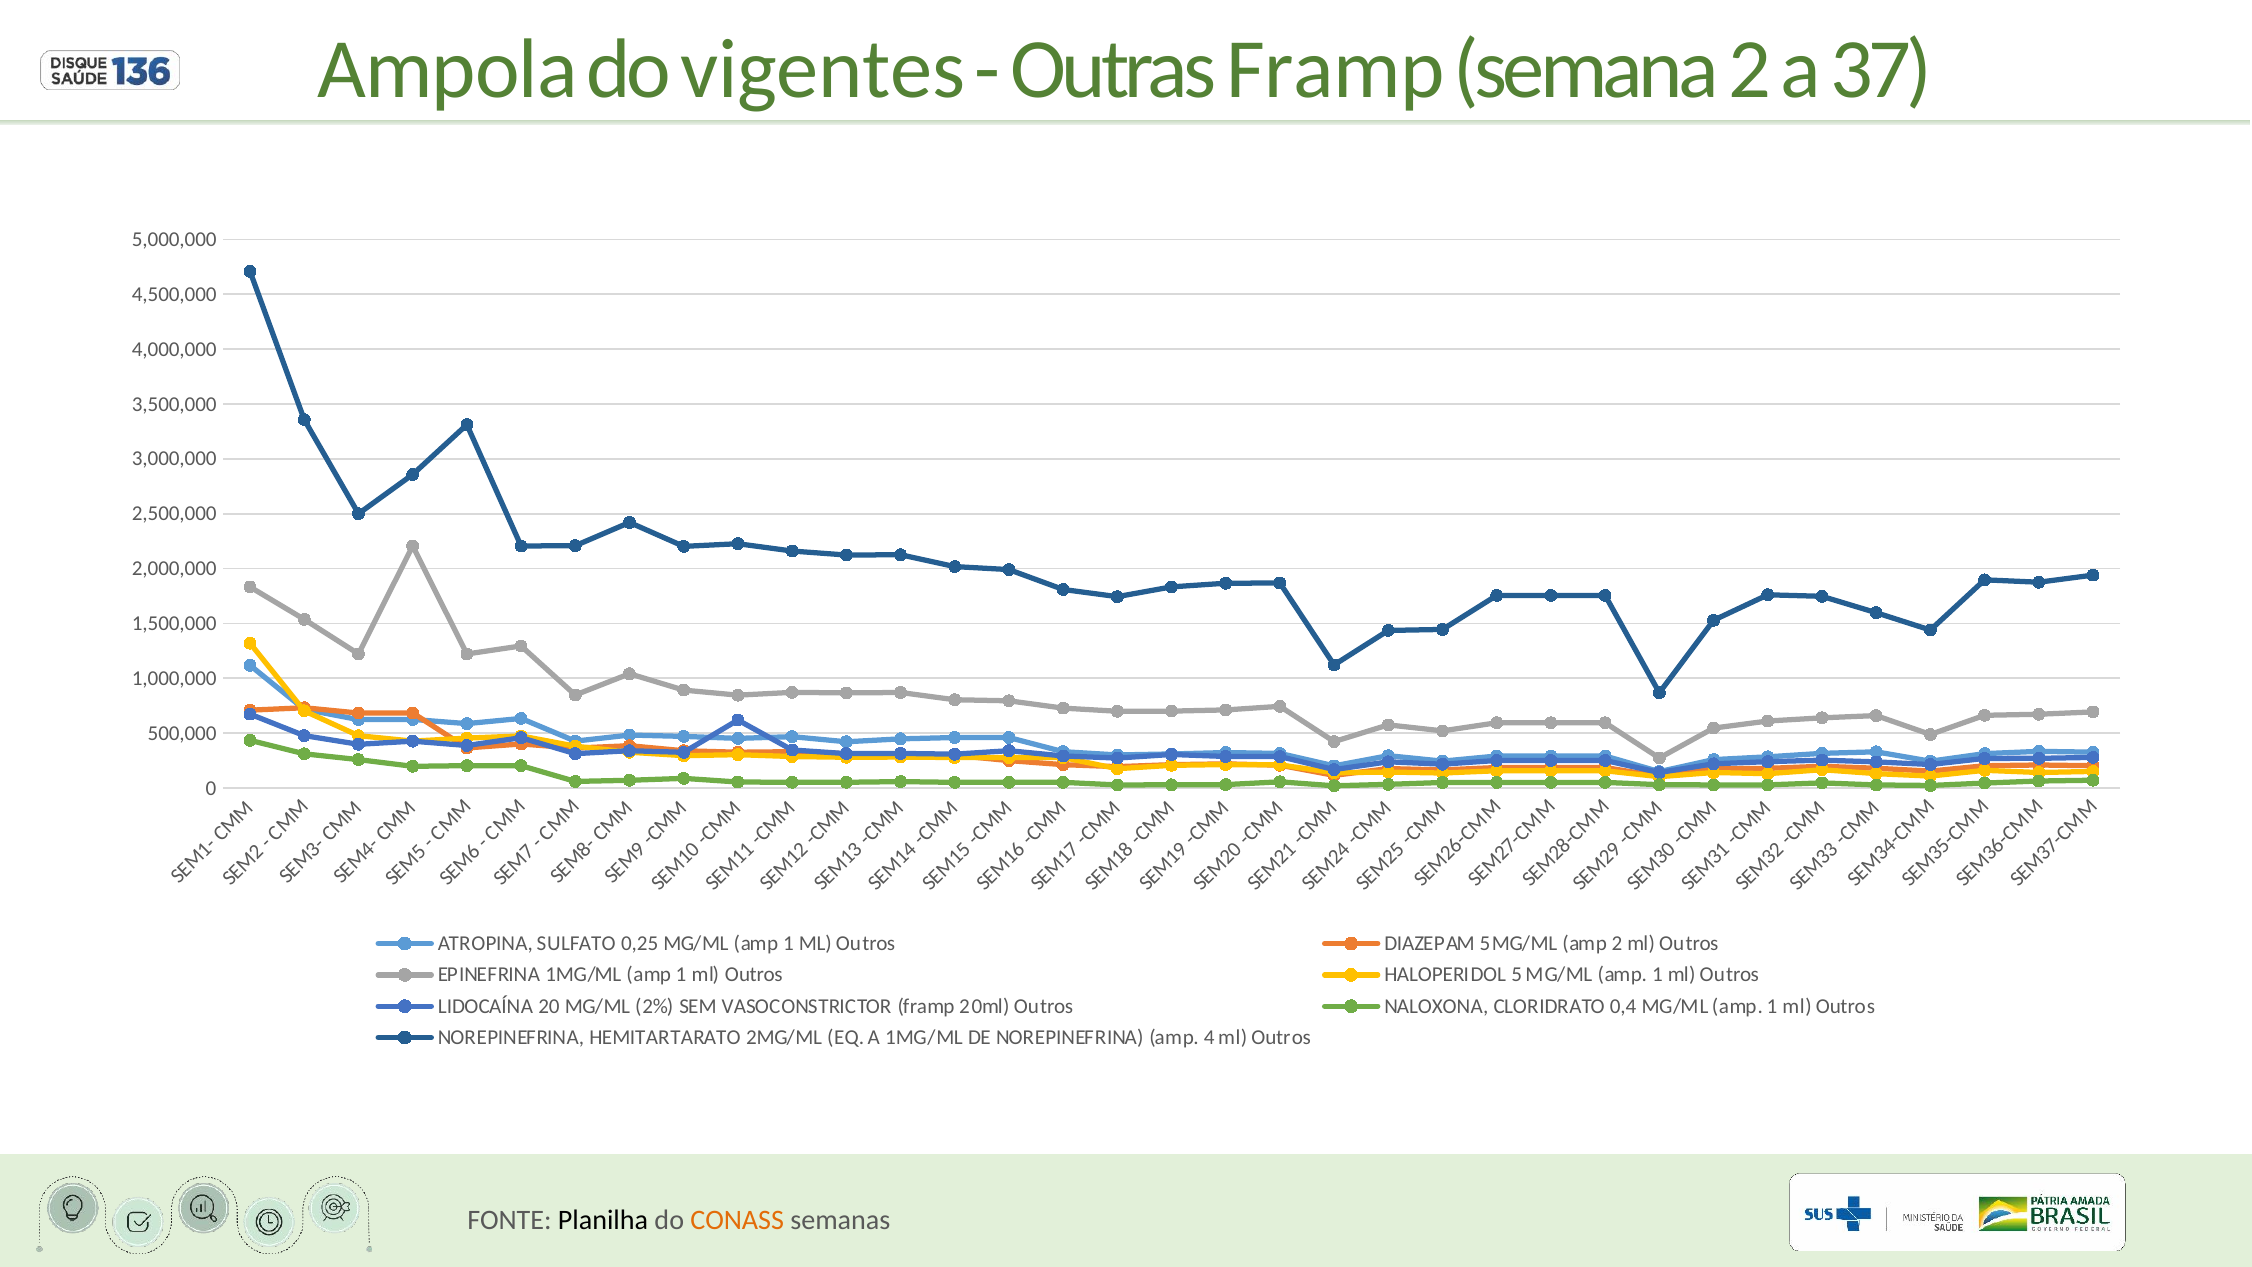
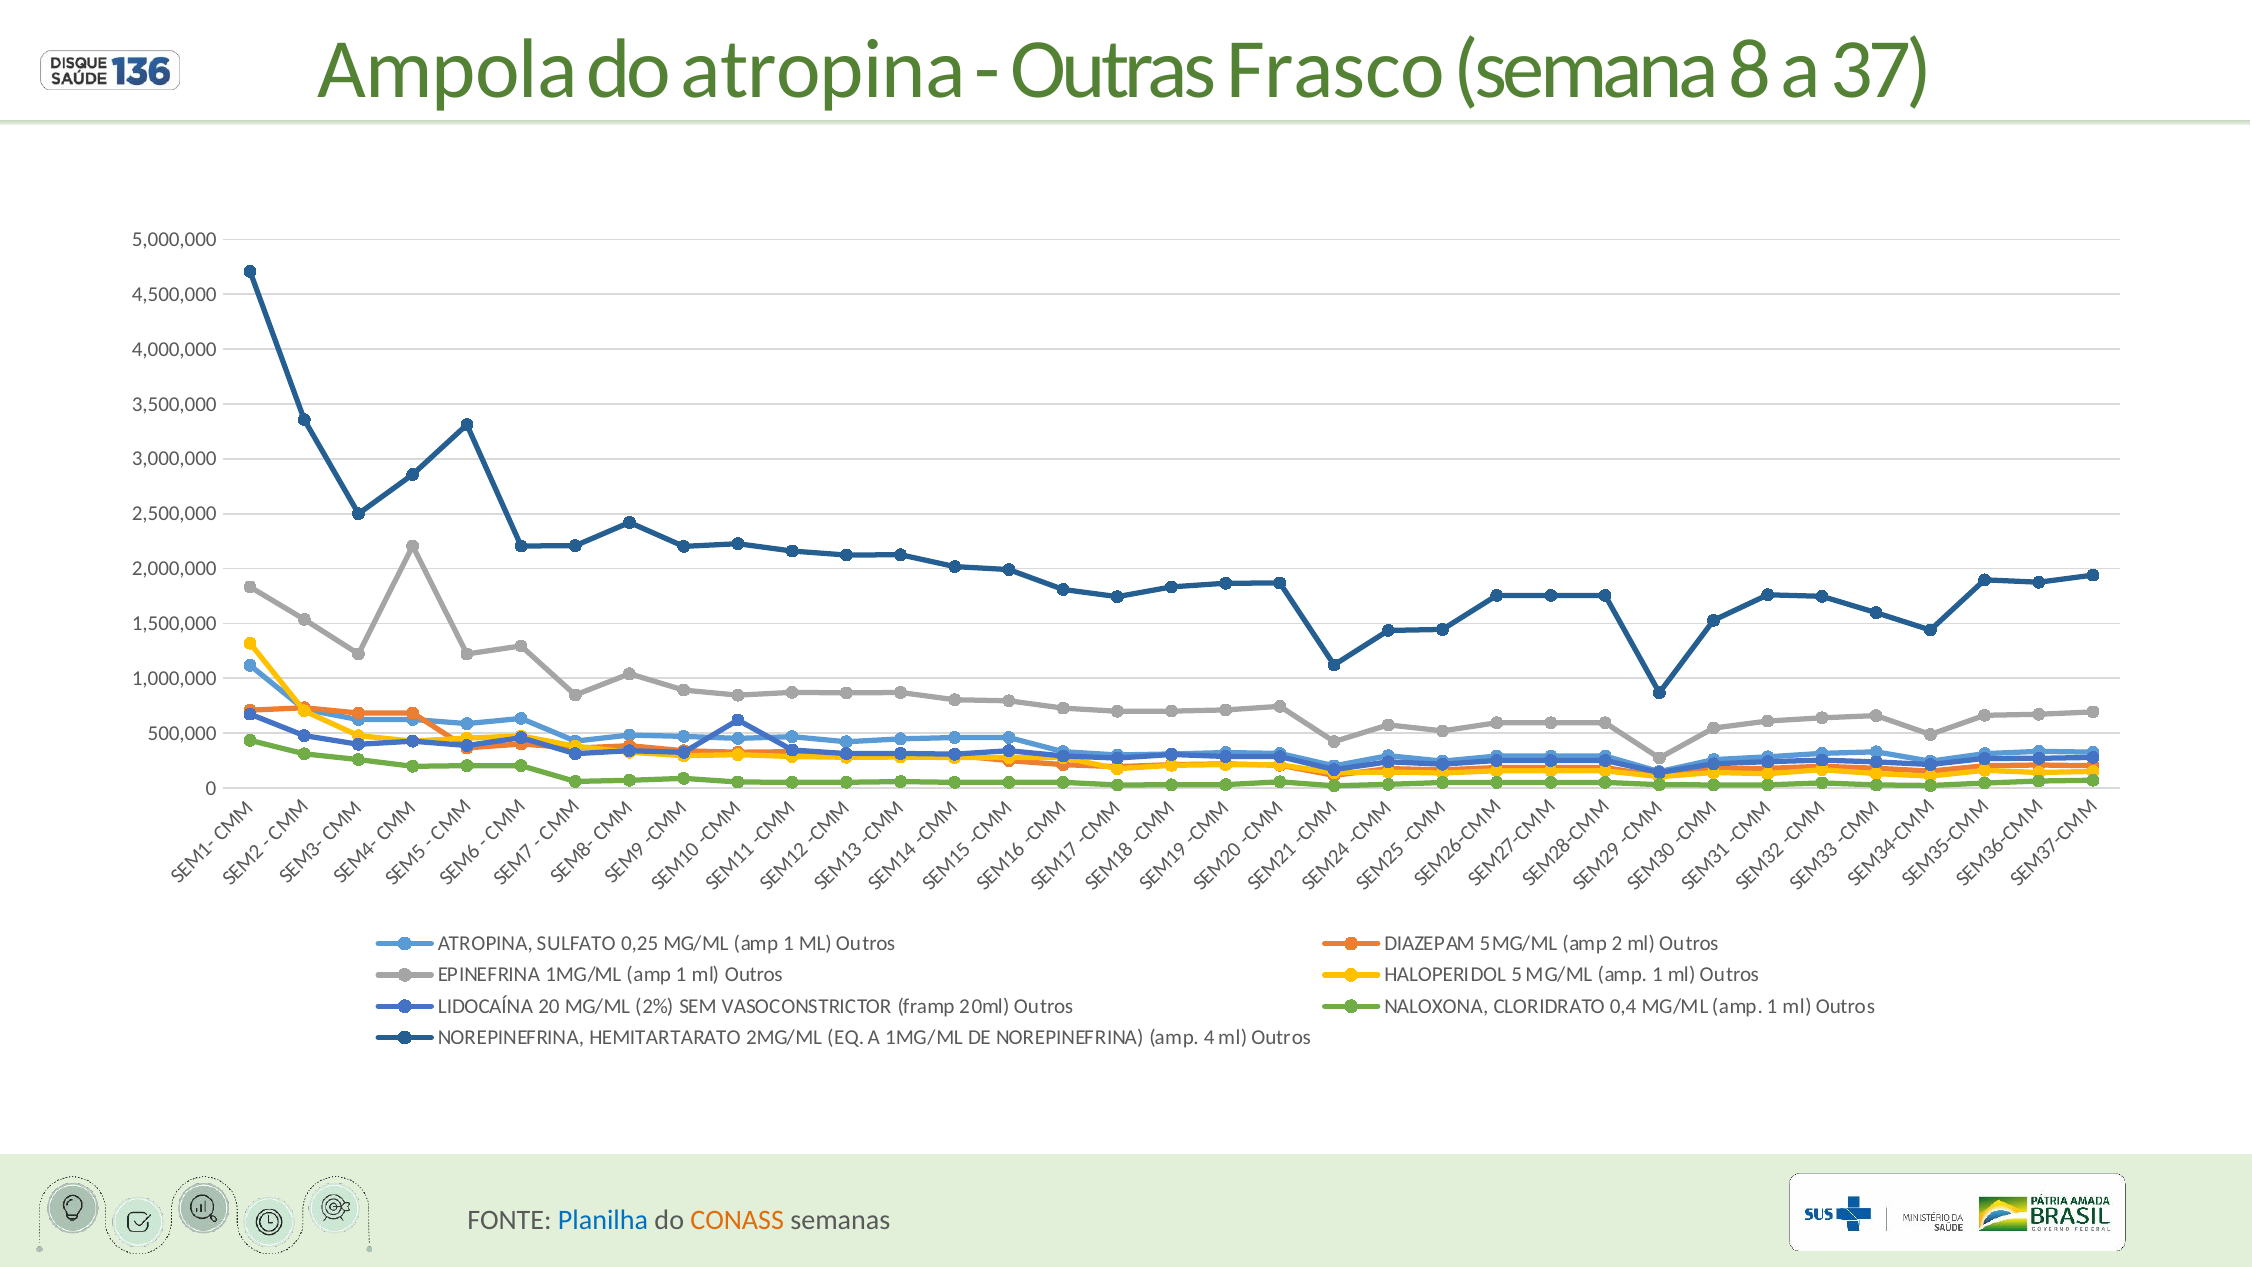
do vigentes: vigentes -> atropina (823, 70)
Outras Framp: Framp -> Frasco (1335, 70)
semana 2: 2 -> 8 (1750, 70)
Planilha colour: black -> blue (603, 1220)
